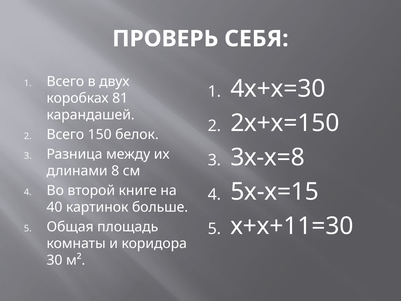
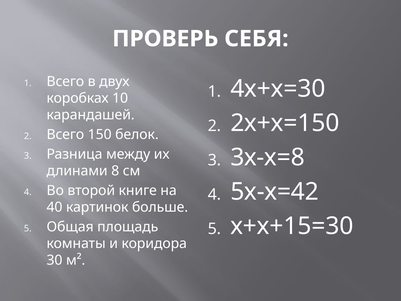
81: 81 -> 10 (120, 98)
5х-х=15: 5х-х=15 -> 5х-х=42 (275, 192)
х+х+11=30: х+х+11=30 -> х+х+15=30 (292, 226)
